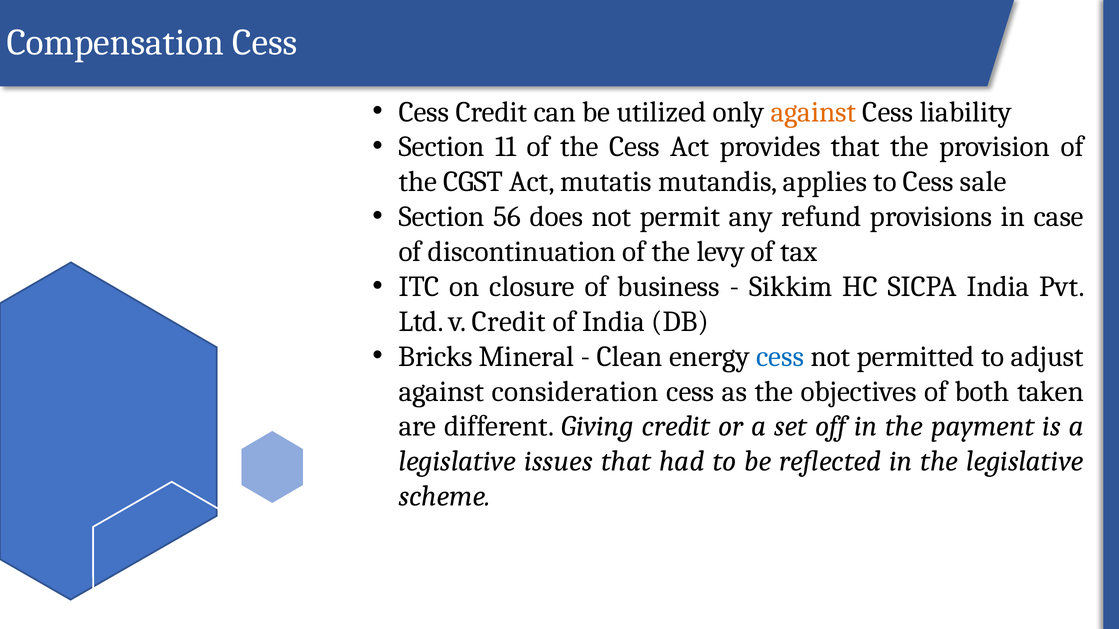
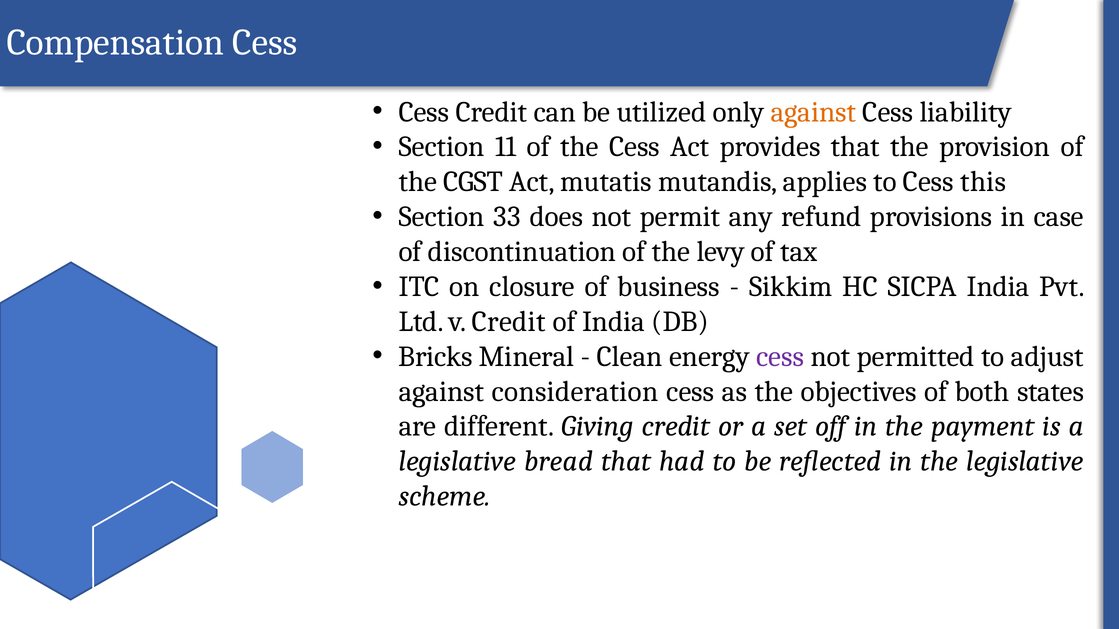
sale: sale -> this (983, 182)
56: 56 -> 33 (507, 217)
cess colour: blue -> purple (780, 357)
taken: taken -> states (1051, 392)
issues: issues -> bread (559, 462)
